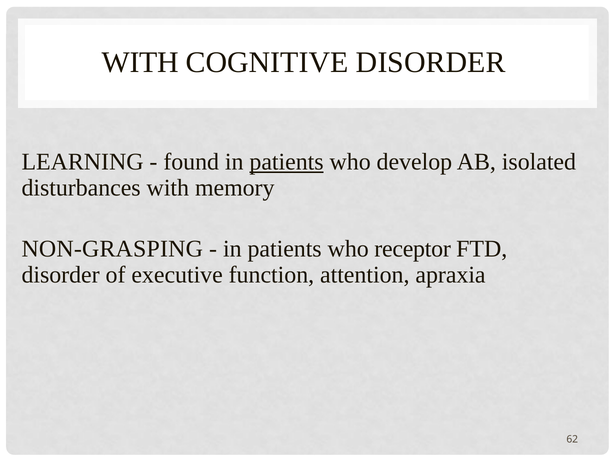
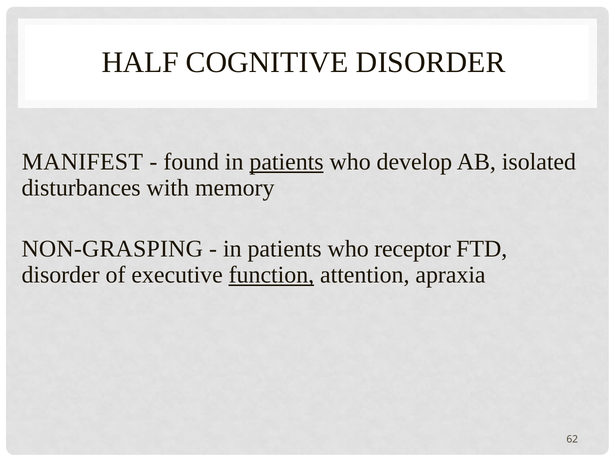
WITH: WITH -> HALF (140, 62)
LEARNING: LEARNING -> MANIFEST (82, 162)
function underline: none -> present (271, 275)
